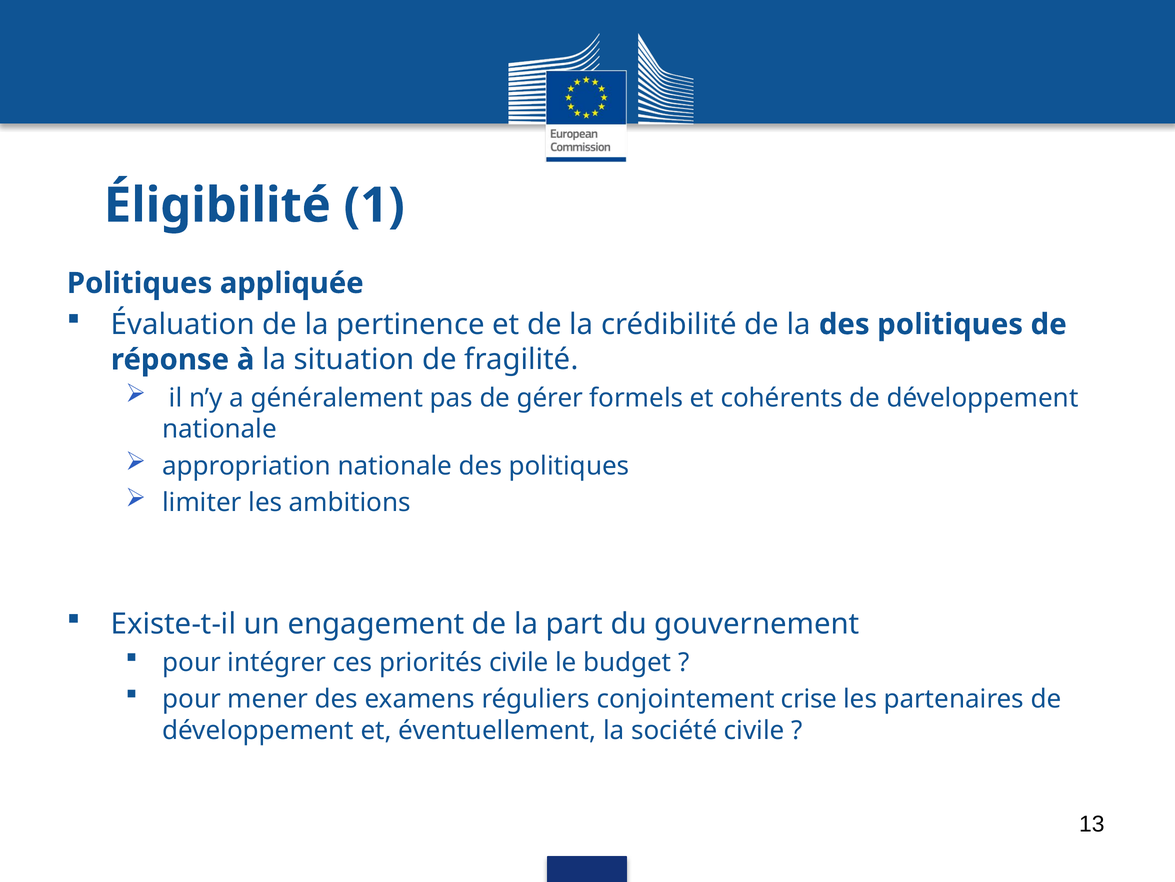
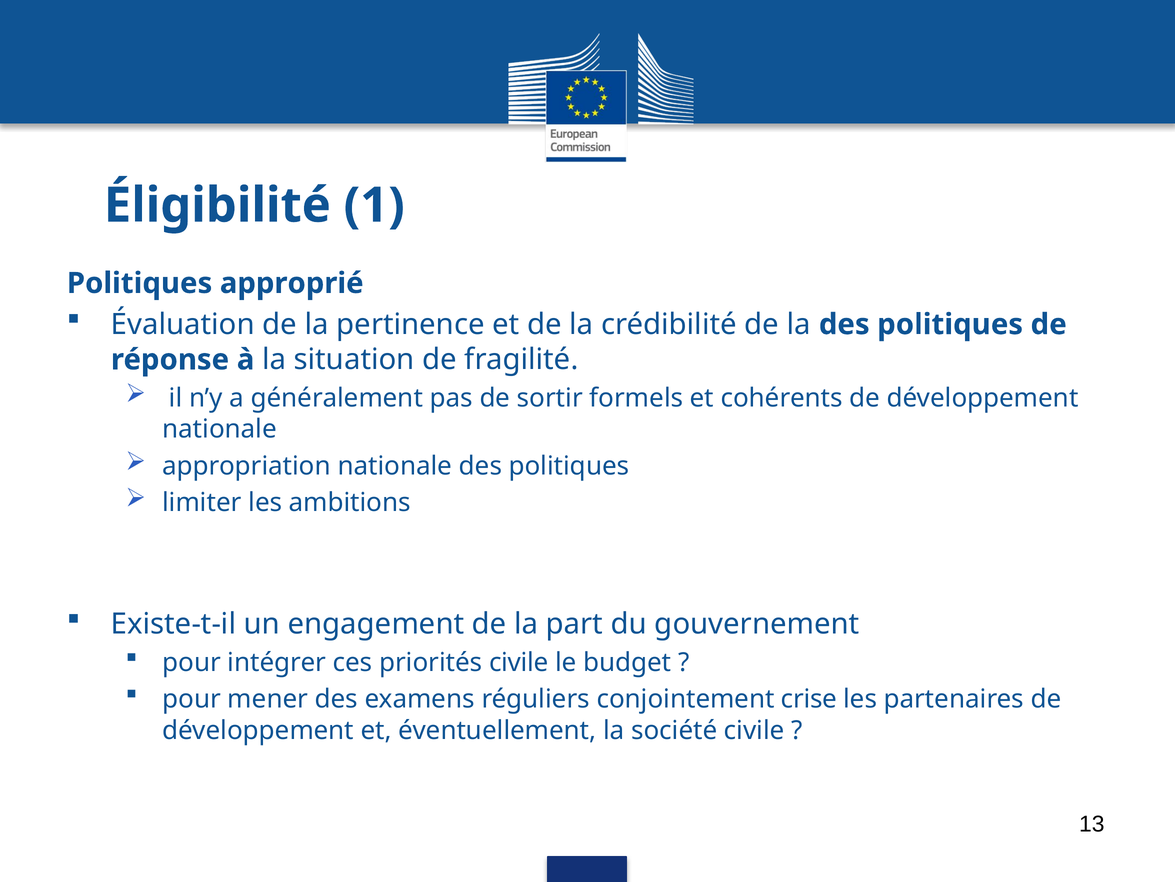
appliquée: appliquée -> approprié (292, 283)
gérer: gérer -> sortir (550, 398)
